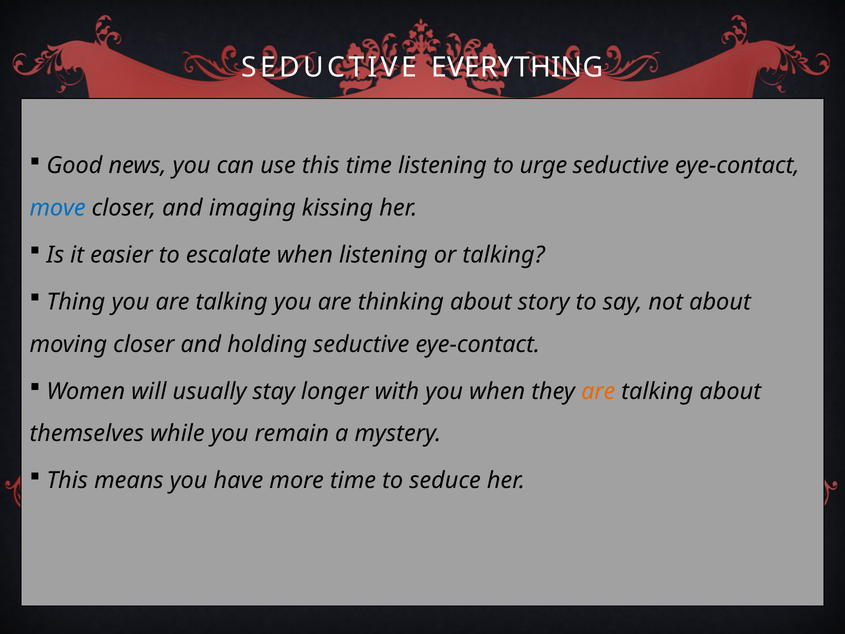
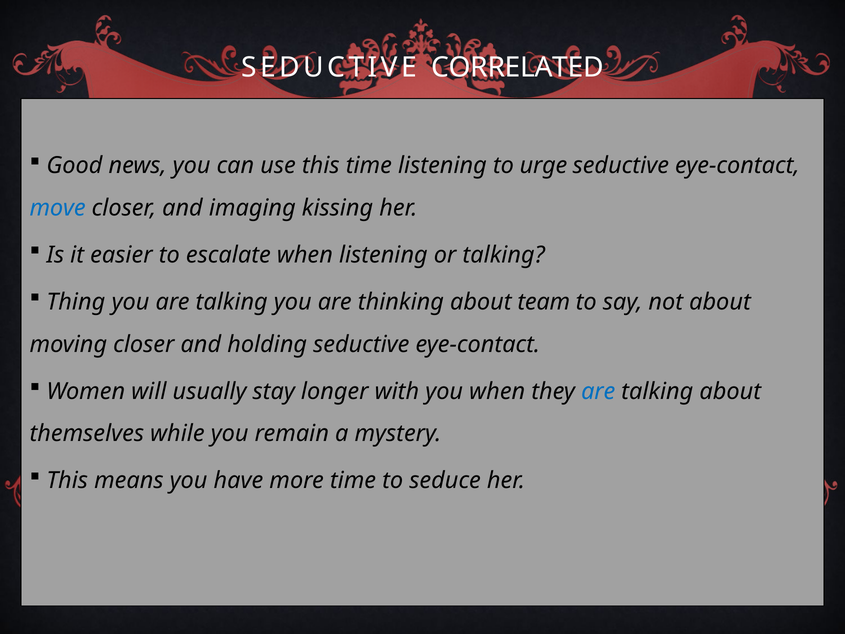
EVERYTHING: EVERYTHING -> CORRELATED (517, 67)
story: story -> team (544, 302)
are colour: orange -> blue (598, 391)
